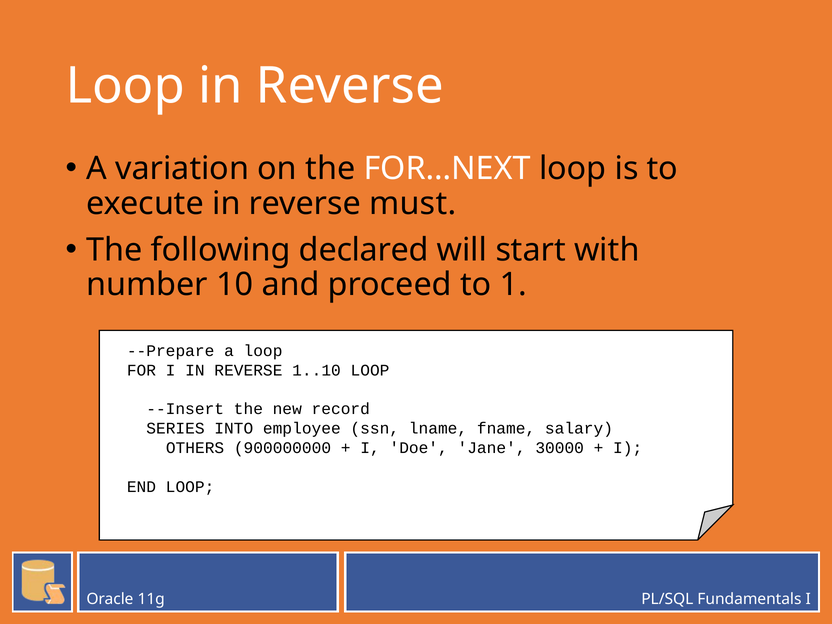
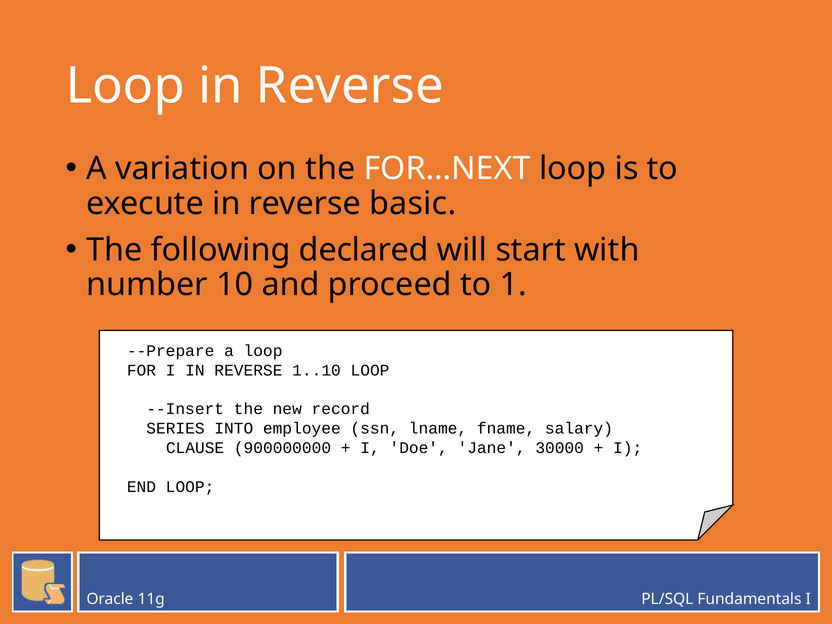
must: must -> basic (413, 203)
OTHERS: OTHERS -> CLAUSE (195, 448)
